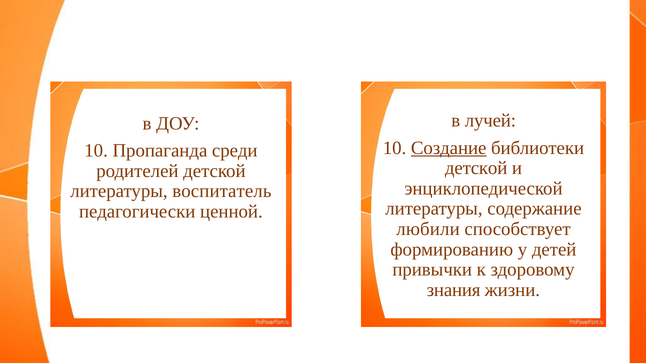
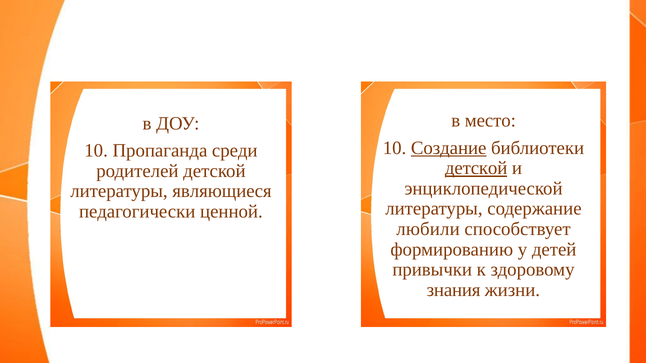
лучей: лучей -> место (490, 121)
детской underline: none -> present (476, 168)
воспитатель: воспитатель -> являющиеся (222, 191)
